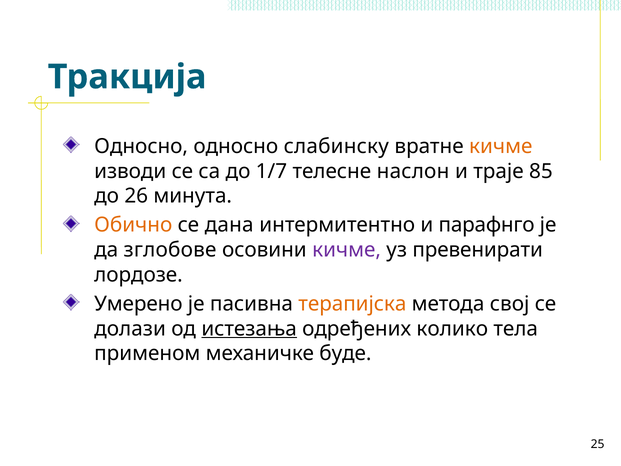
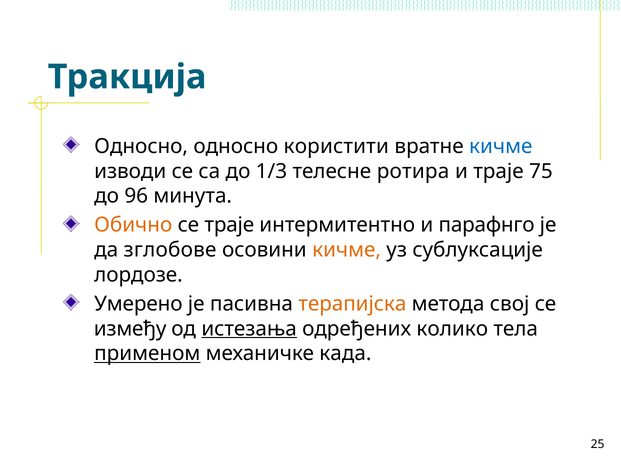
слабинску: слабинску -> користити (336, 146)
кичме colour: orange -> blue (501, 146)
1/7: 1/7 -> 1/3 (271, 171)
наслон: наслон -> ротира (413, 171)
85: 85 -> 75 (541, 171)
26: 26 -> 96 (136, 196)
се дана: дана -> траје (229, 225)
кичме colour: purple -> orange (347, 250)
превенирати: превенирати -> сублуксације (478, 250)
долази: долази -> између (130, 329)
применом underline: none -> present (147, 353)
буде: буде -> када (345, 353)
